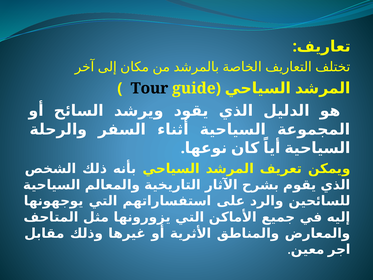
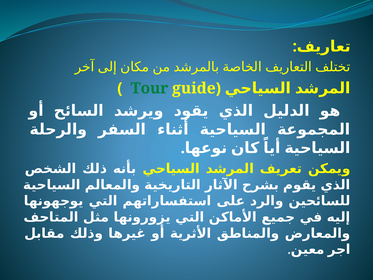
Tour colour: black -> green (149, 88)
